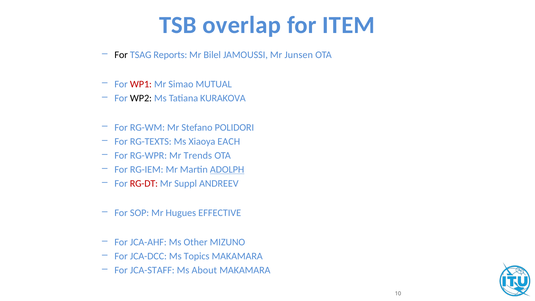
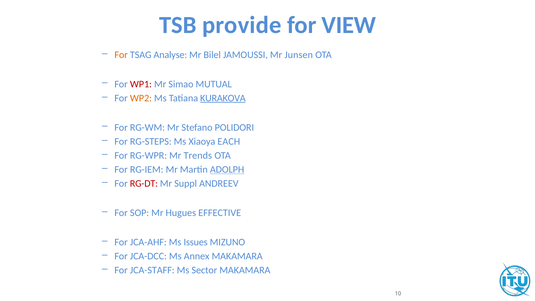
overlap: overlap -> provide (242, 25)
ITEM: ITEM -> VIEW (349, 25)
For colour: black -> orange (121, 55)
Reports: Reports -> Analyse (170, 55)
WP2 colour: black -> orange (141, 98)
KURAKOVA underline: none -> present (223, 98)
RG-TEXTS: RG-TEXTS -> RG-STEPS (151, 141)
Other: Other -> Issues (196, 242)
Topics: Topics -> Annex (197, 256)
About: About -> Sector (204, 270)
